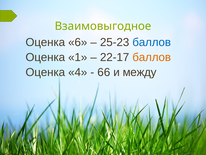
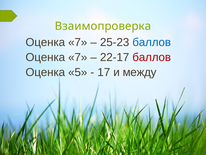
Взаимовыгодное: Взаимовыгодное -> Взаимопроверка (103, 26)
6: 6 -> 7 (78, 42)
1: 1 -> 7 (78, 57)
баллов colour: orange -> red (152, 57)
4: 4 -> 5 (78, 72)
66: 66 -> 17 (104, 72)
